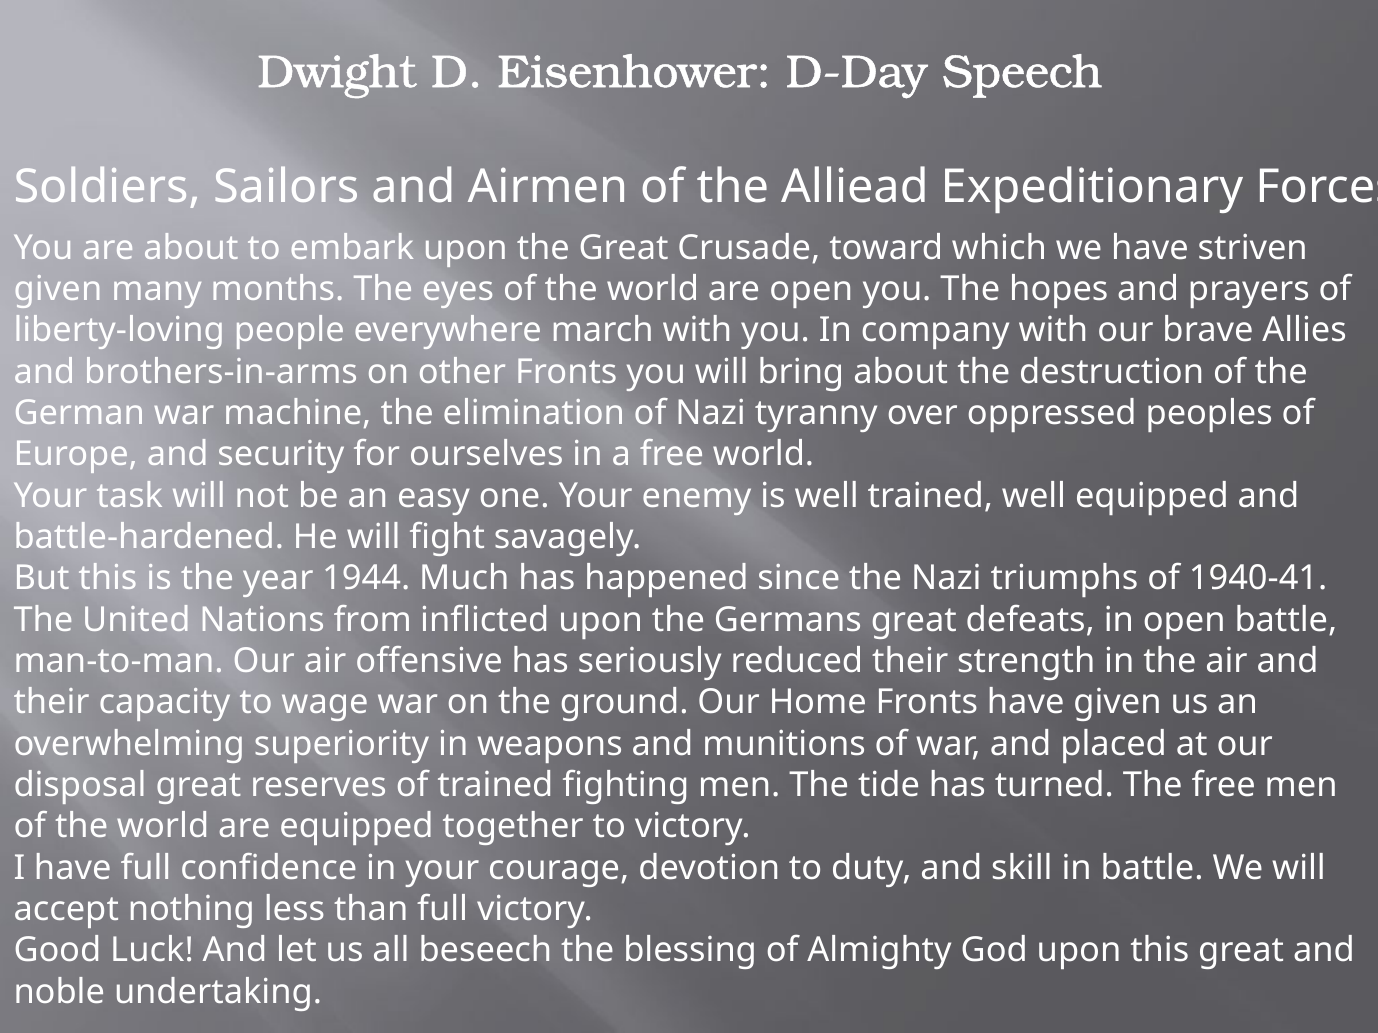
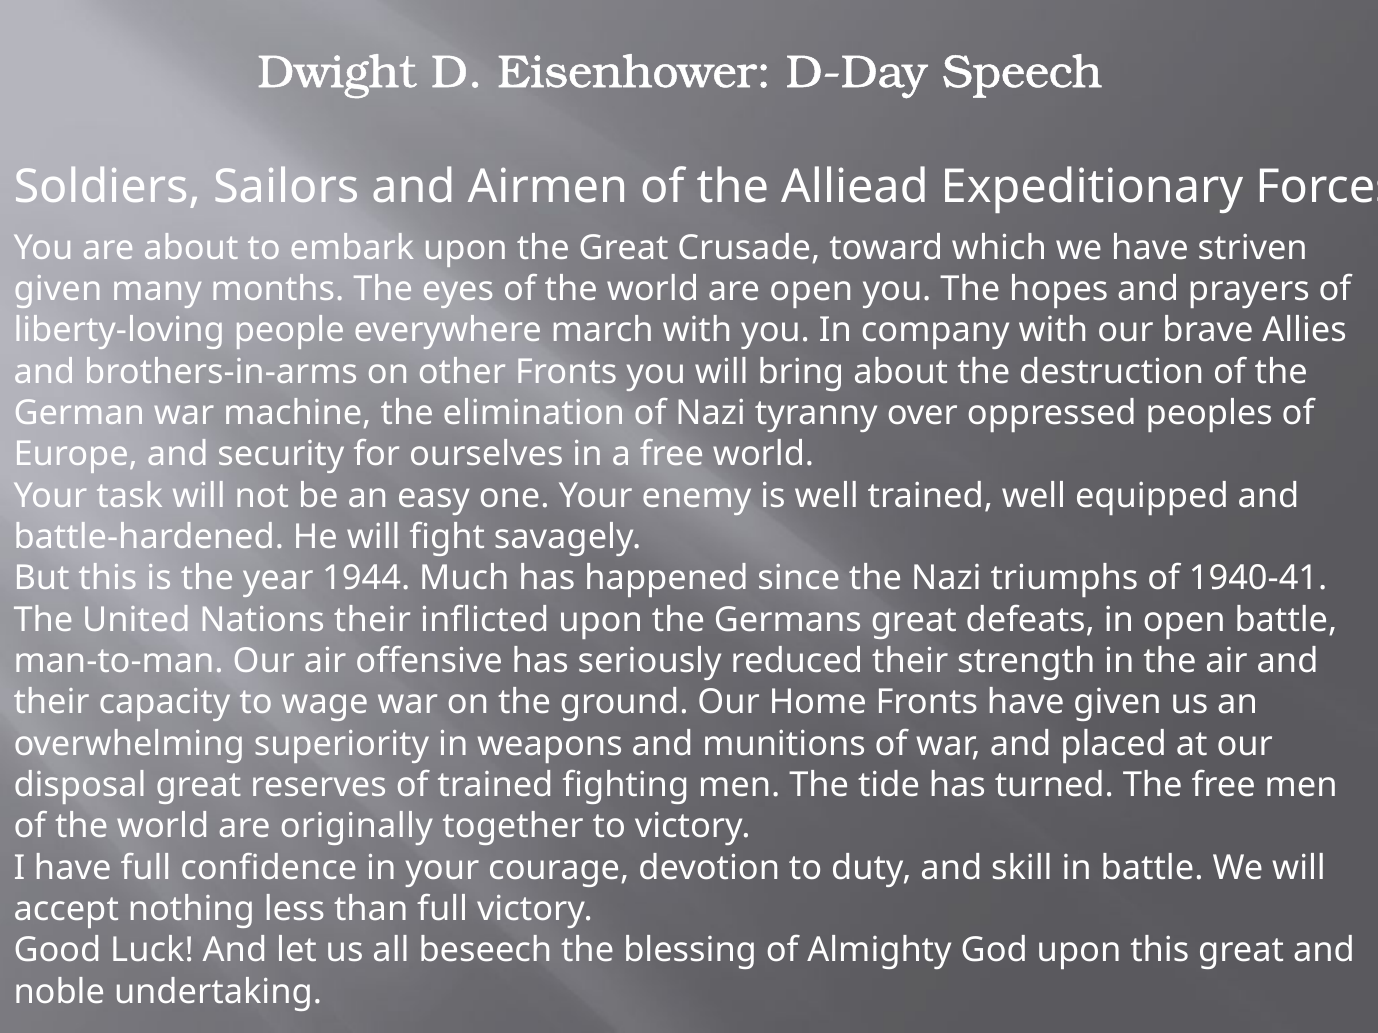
Nations from: from -> their (372, 620)
are equipped: equipped -> originally (356, 827)
